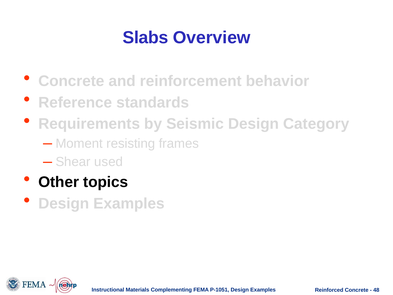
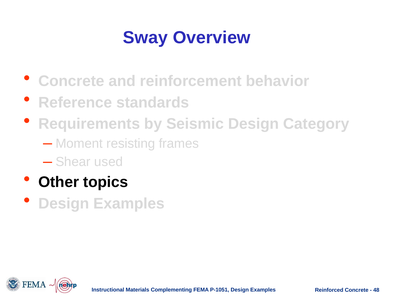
Slabs: Slabs -> Sway (145, 38)
